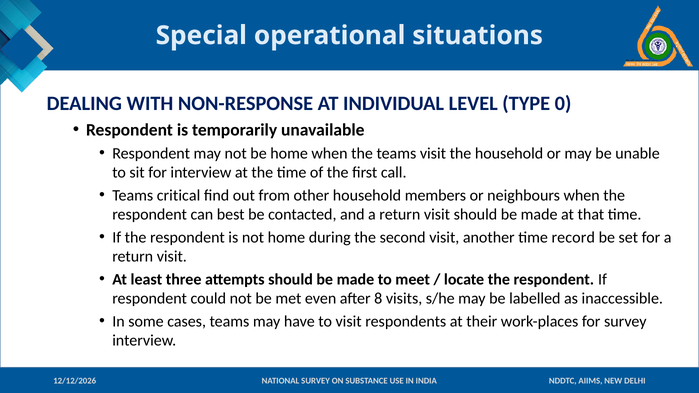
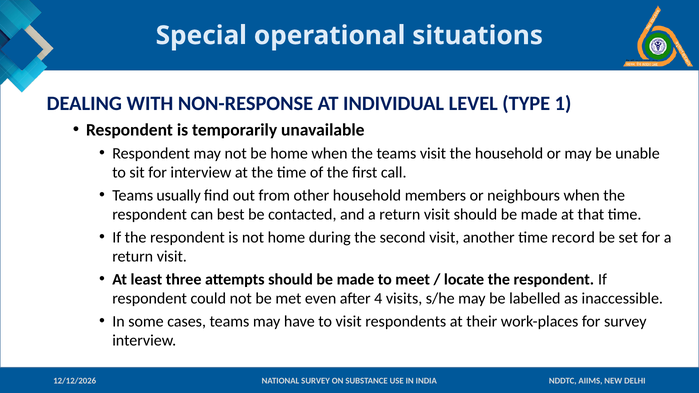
0: 0 -> 1 (563, 104)
critical: critical -> usually (179, 195)
8: 8 -> 4 (378, 299)
